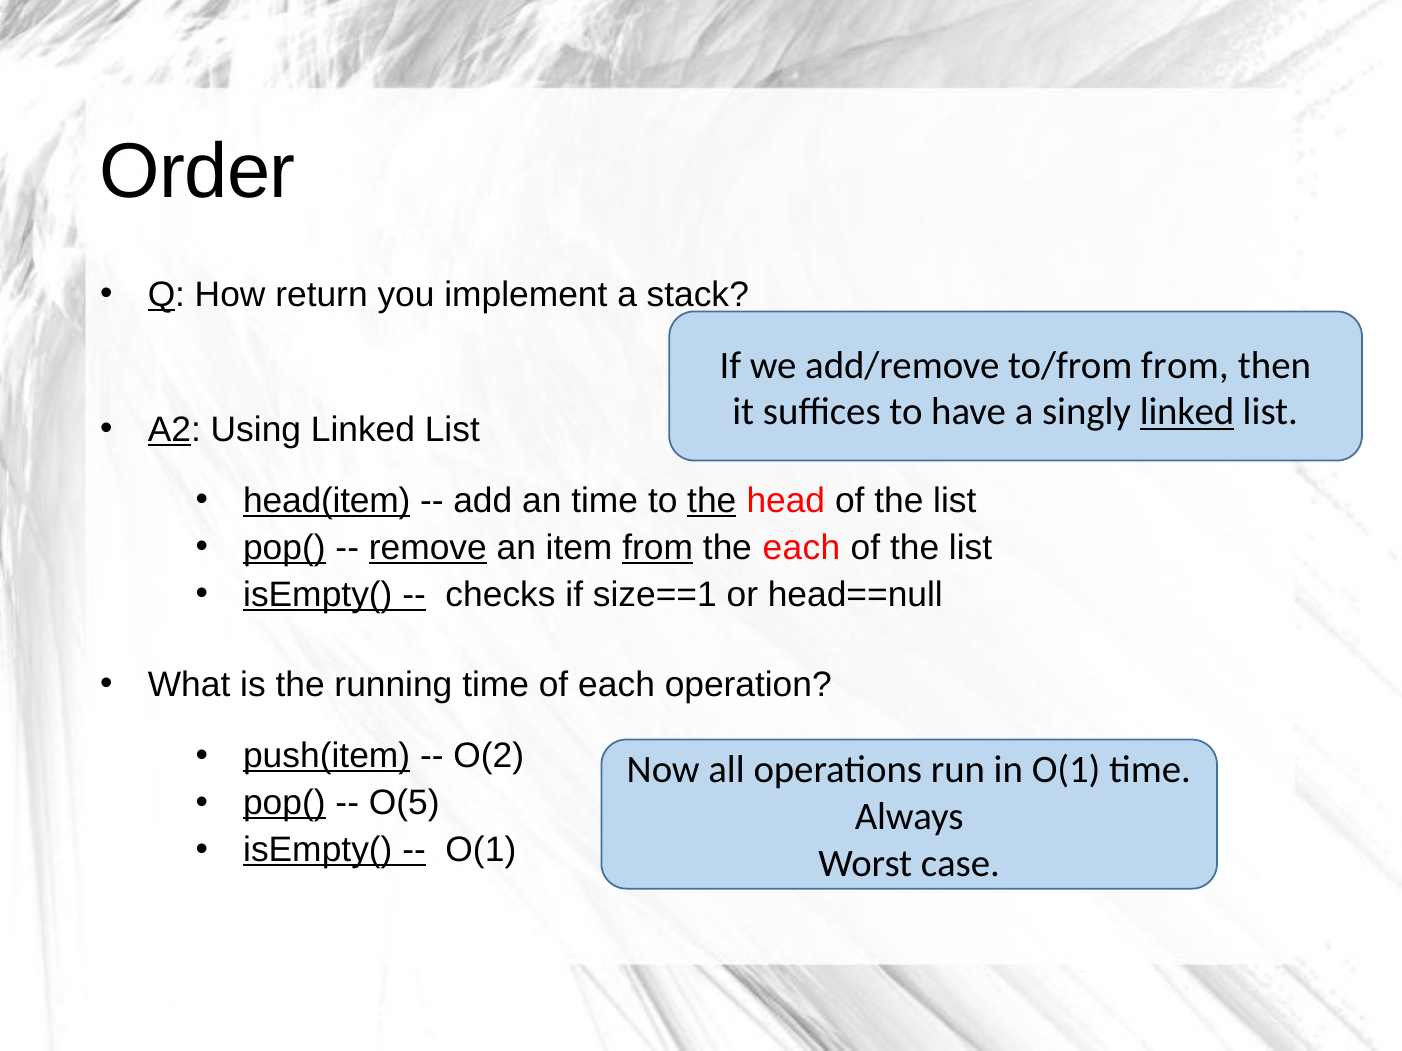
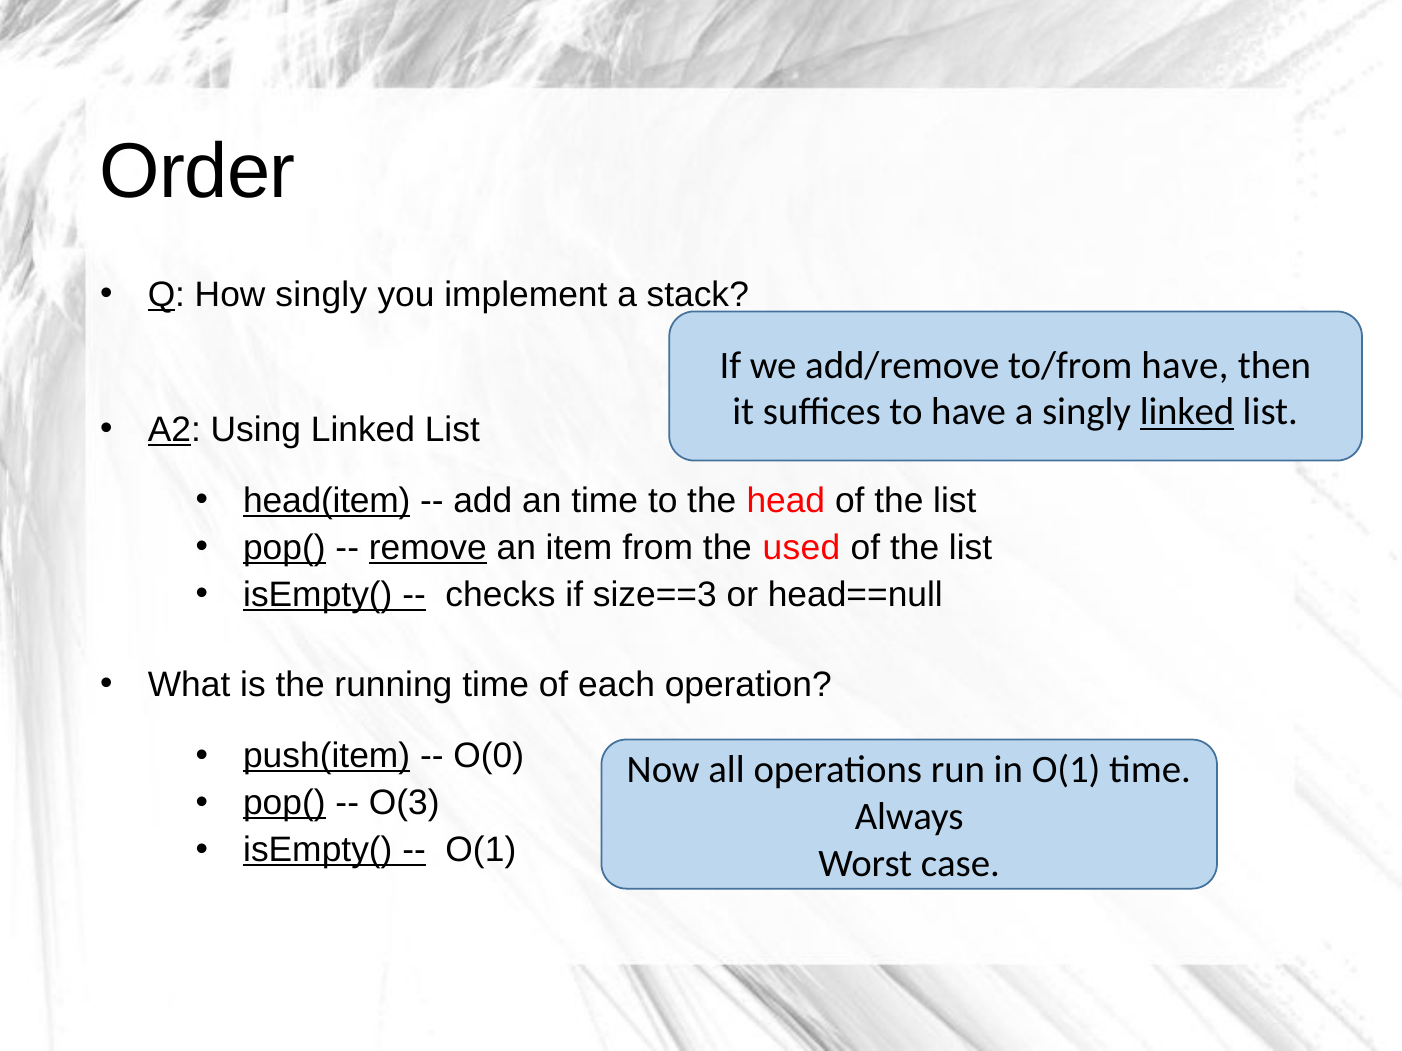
How return: return -> singly (321, 295)
to/from from: from -> have (1185, 366)
the underline: present -> none (712, 501)
from underline: present -> none (658, 548)
the each: each -> used (801, 548)
size==1: size==1 -> size==3 (655, 595)
O(2: O(2 -> O(0 (489, 756)
O(5: O(5 -> O(3 (404, 803)
